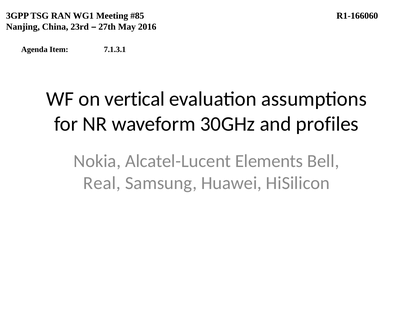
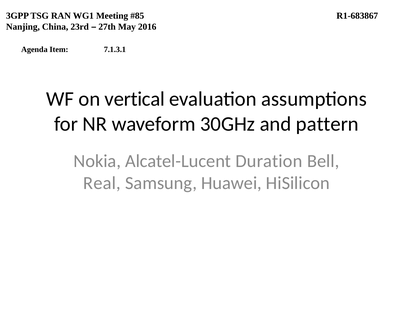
R1-166060: R1-166060 -> R1-683867 (357, 16)
profiles: profiles -> pattern (327, 124)
Elements: Elements -> Duration (269, 161)
